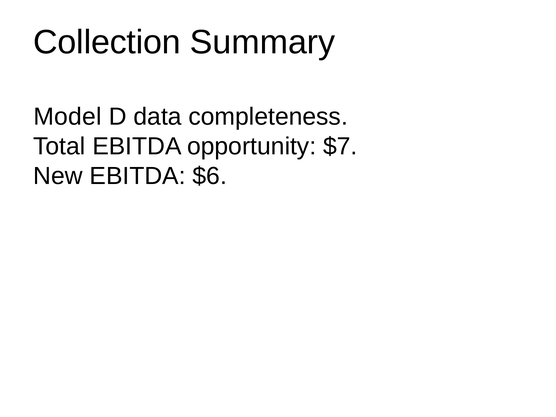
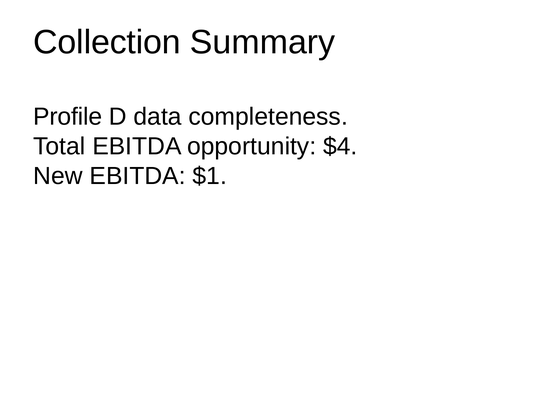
Model: Model -> Profile (68, 117)
$7: $7 -> $4 (340, 146)
$6: $6 -> $1 (210, 176)
